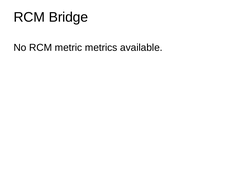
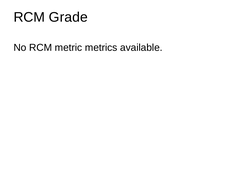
Bridge: Bridge -> Grade (68, 17)
